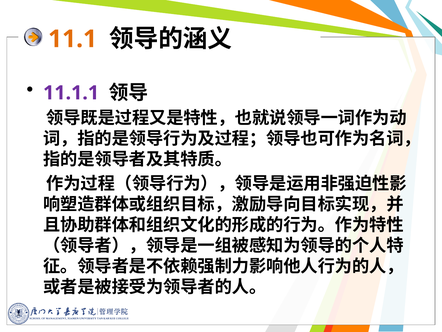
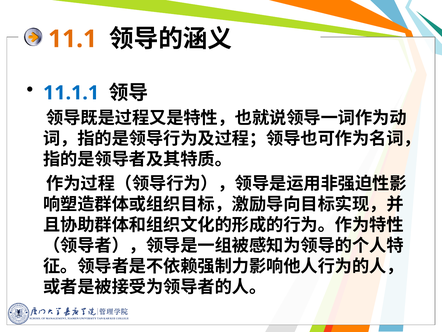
11.1.1 colour: purple -> blue (71, 93)
